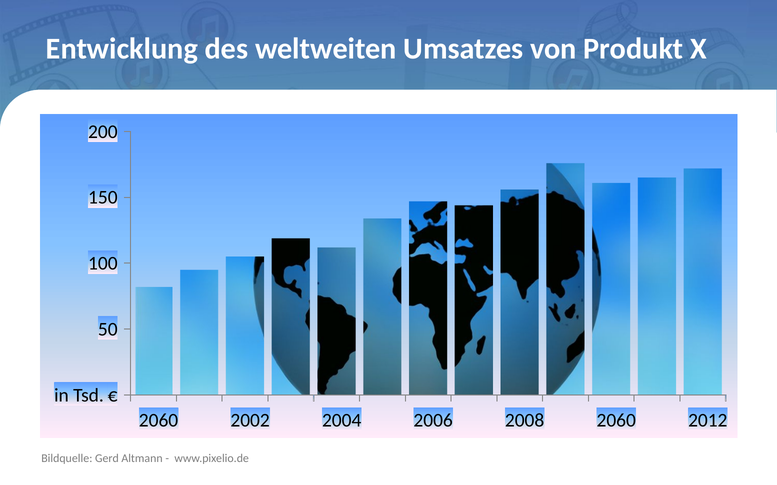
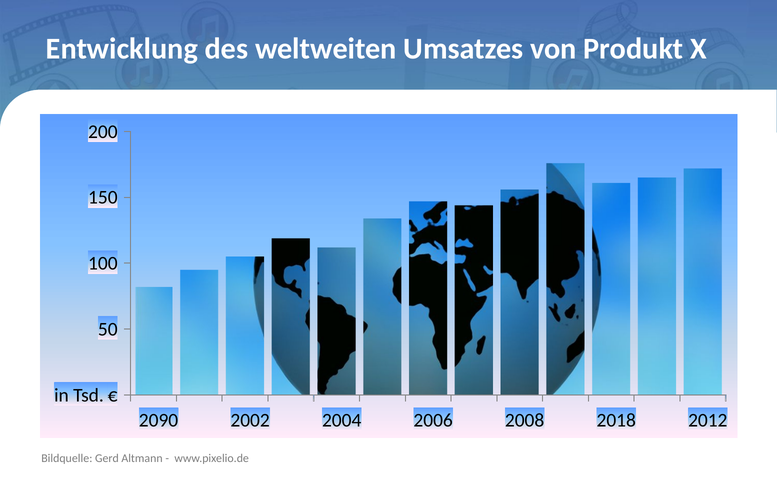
2060: 2060 -> 2090 (159, 421)
2008 2060: 2060 -> 2018 (616, 421)
